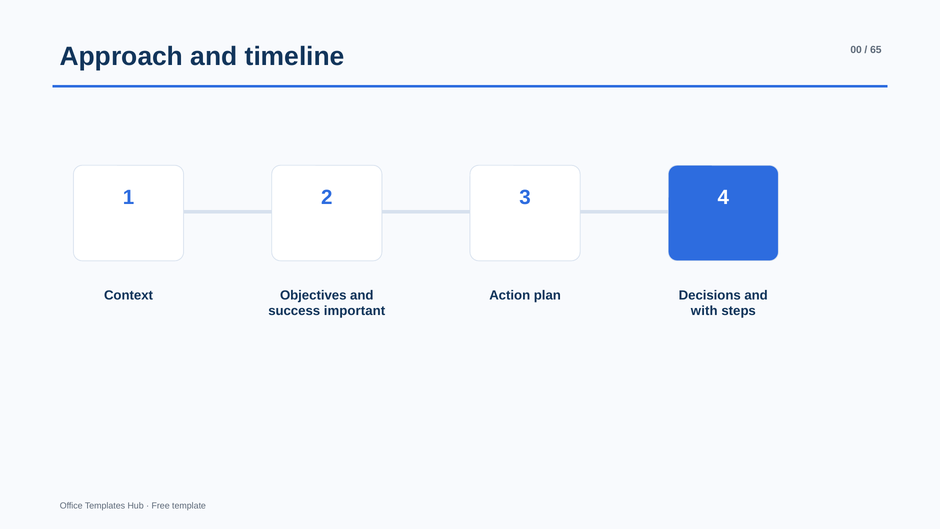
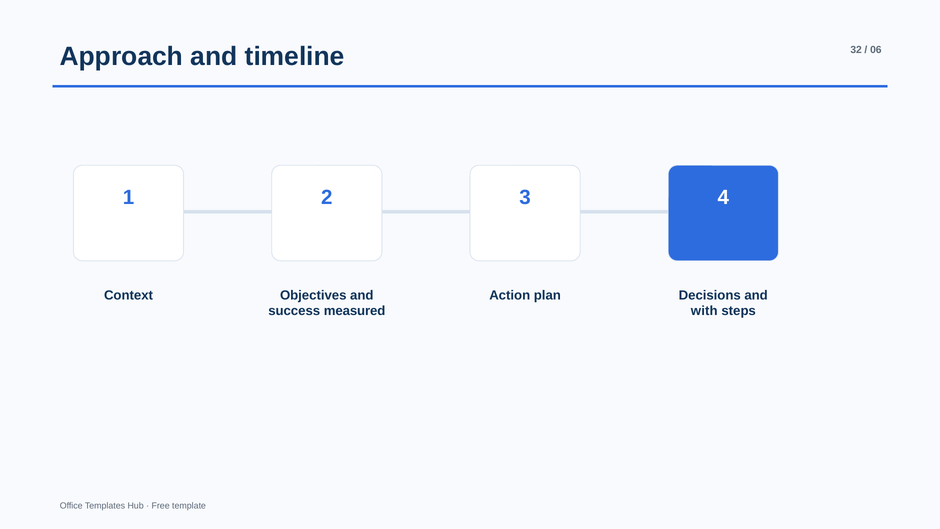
00: 00 -> 32 (856, 50)
65: 65 -> 06 (876, 50)
important: important -> measured (355, 311)
